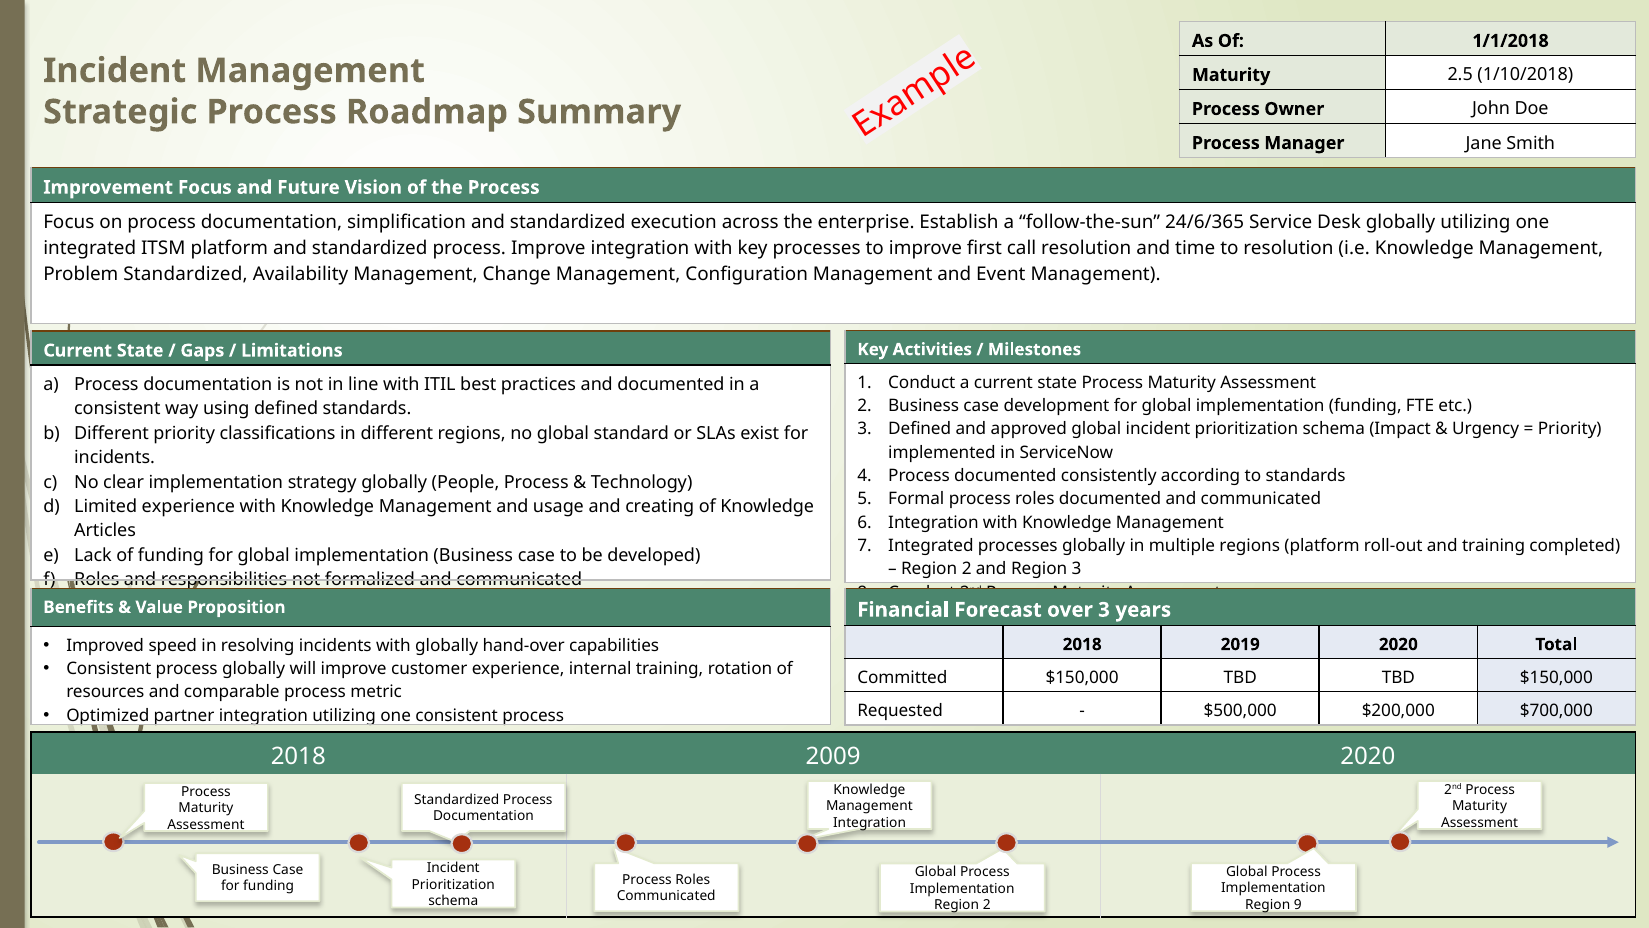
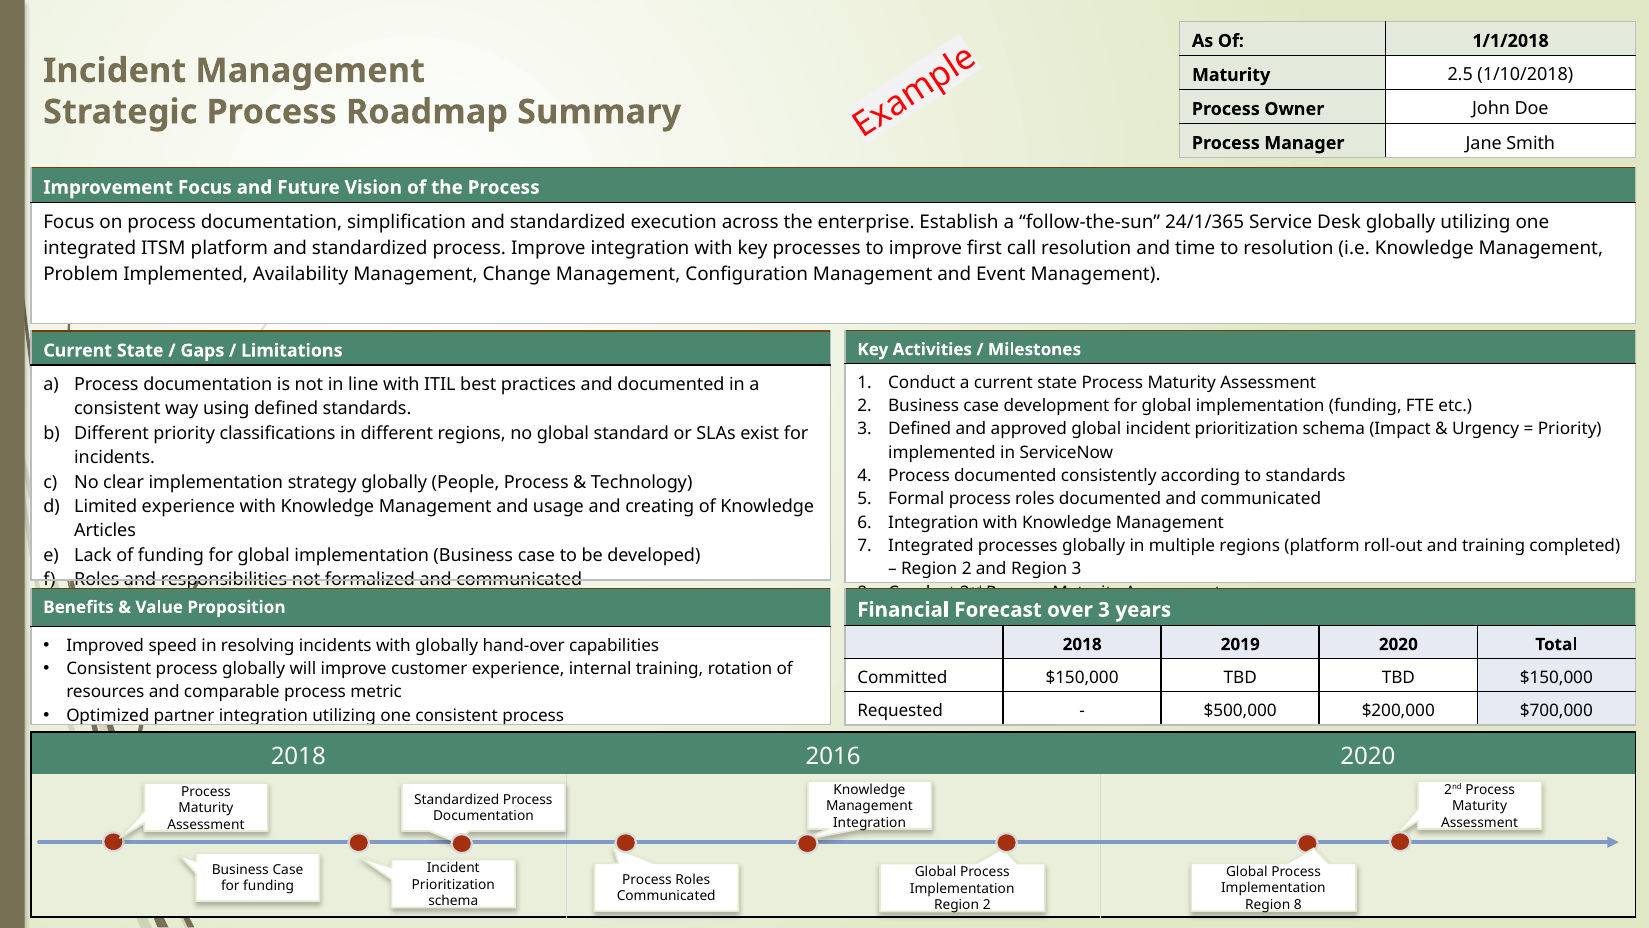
24/6/365: 24/6/365 -> 24/1/365 (1205, 223)
Problem Standardized: Standardized -> Implemented (186, 274)
2009: 2009 -> 2016 (833, 756)
Region 9: 9 -> 8 (1298, 904)
